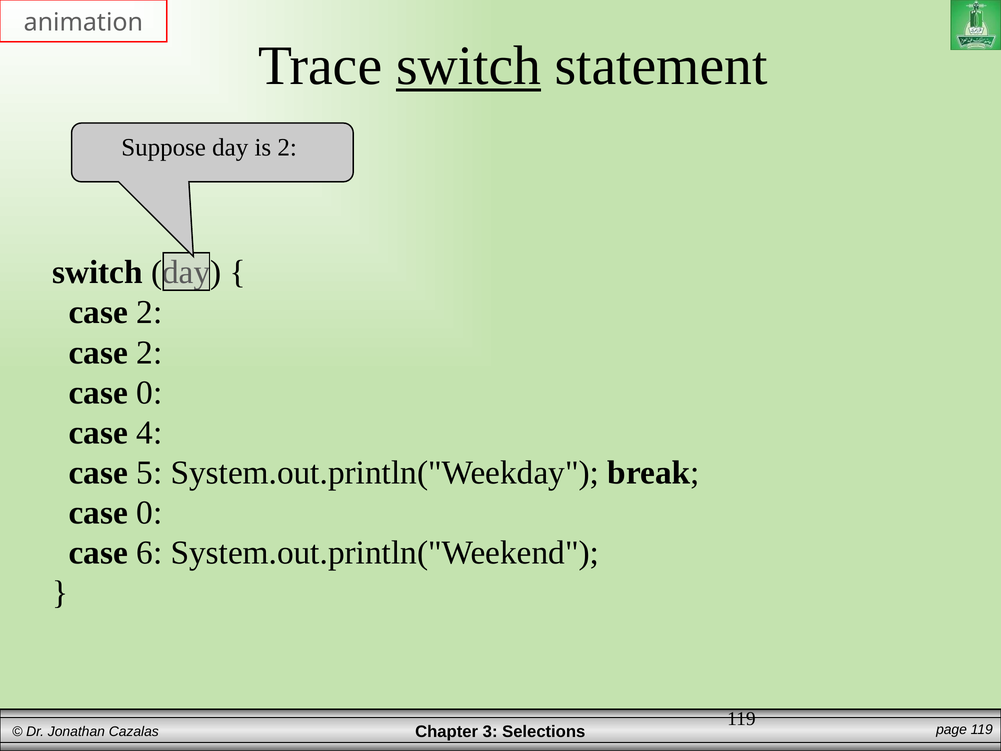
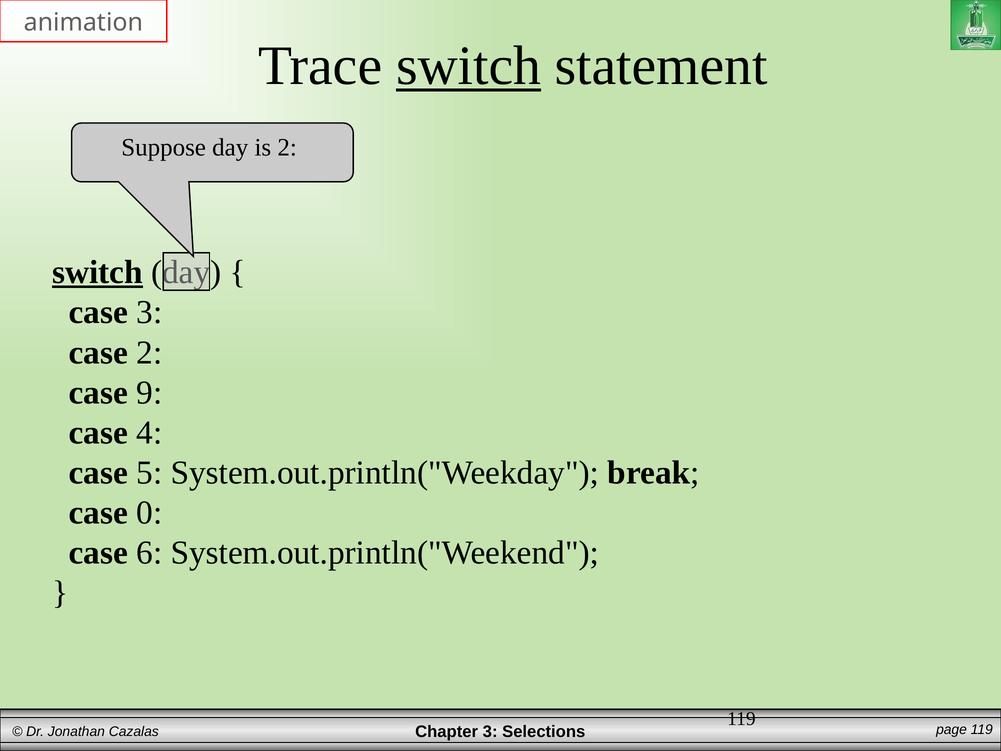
switch underline: none -> present (97, 272)
2: 2 -> 3 (149, 312)
0: 0 -> 9 (149, 392)
